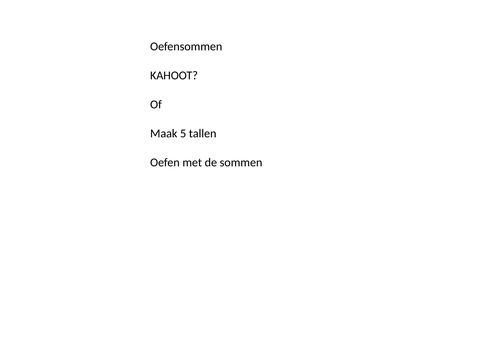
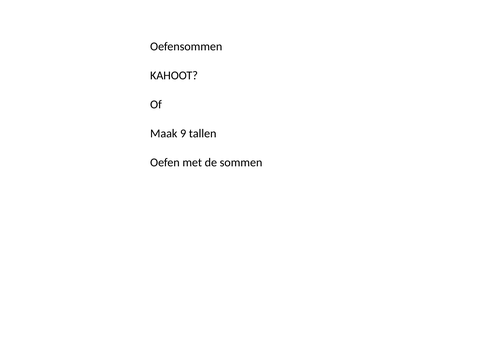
5: 5 -> 9 (183, 133)
